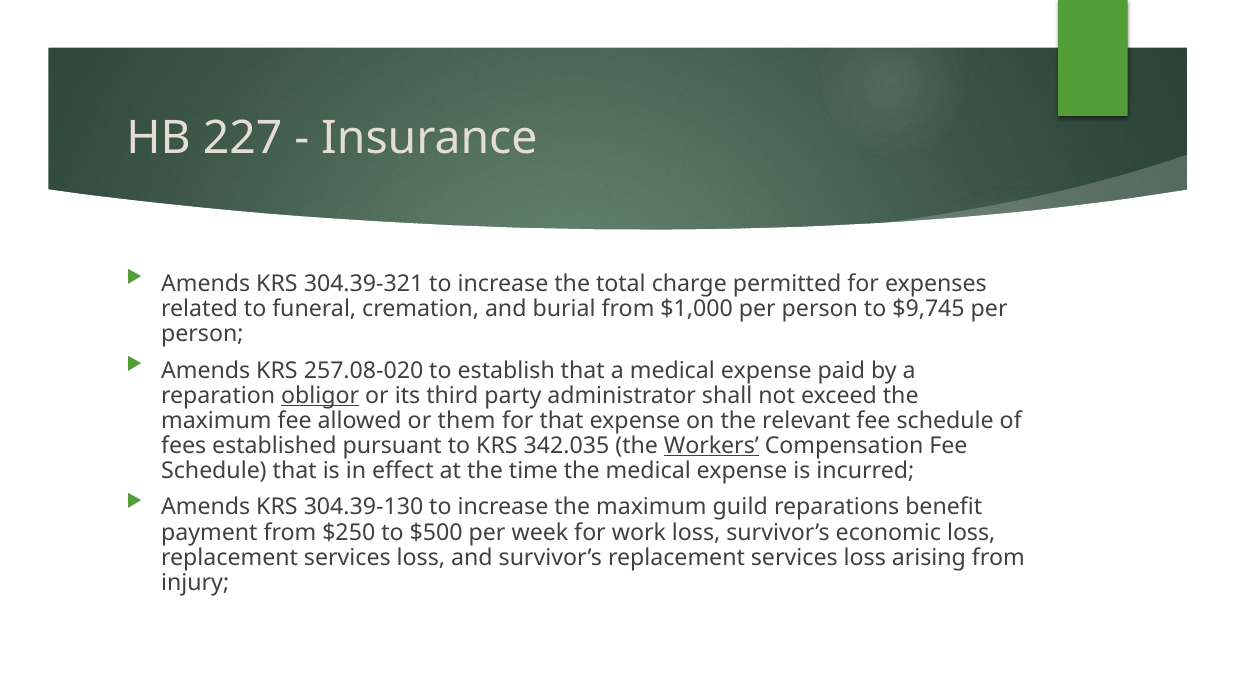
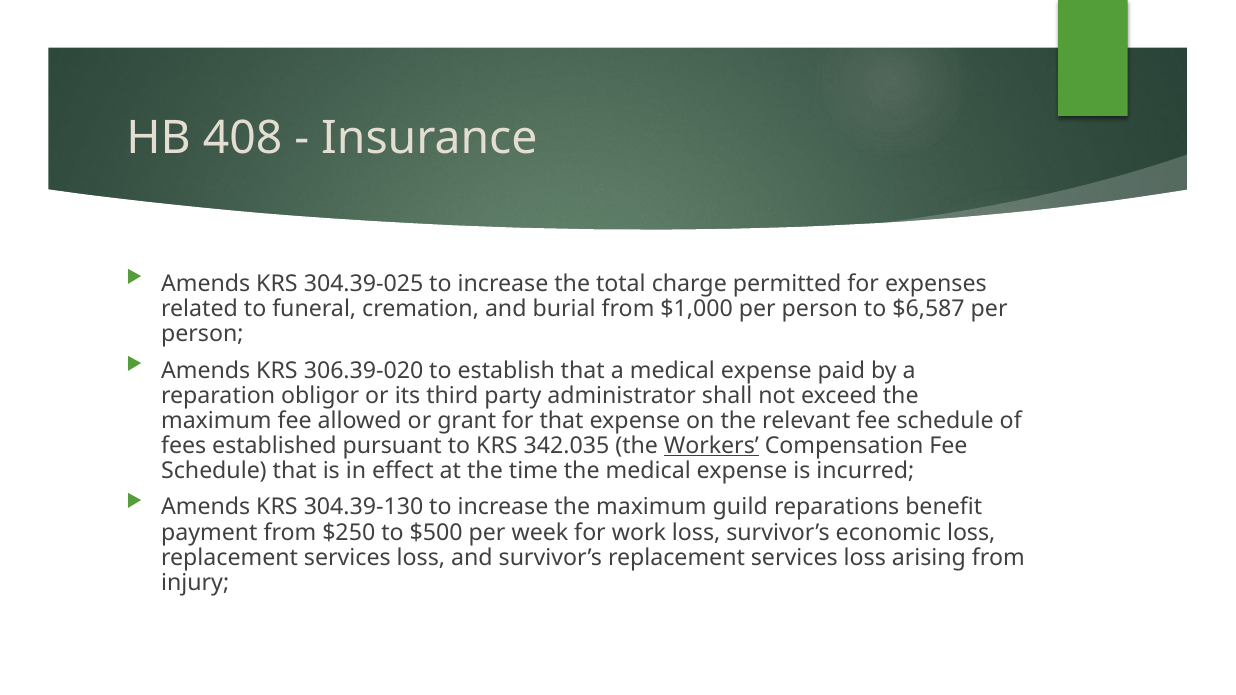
227: 227 -> 408 (243, 138)
304.39-321: 304.39-321 -> 304.39-025 (364, 284)
$9,745: $9,745 -> $6,587 (929, 309)
257.08-020: 257.08-020 -> 306.39-020 (364, 371)
obligor underline: present -> none (320, 396)
them: them -> grant (467, 421)
